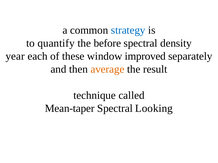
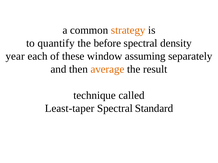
strategy colour: blue -> orange (128, 30)
improved: improved -> assuming (145, 56)
Mean-taper: Mean-taper -> Least-taper (70, 109)
Looking: Looking -> Standard (154, 109)
